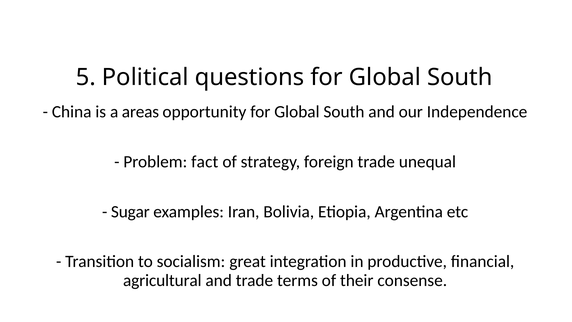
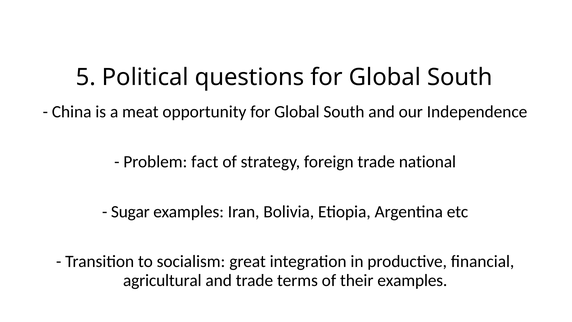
areas: areas -> meat (140, 112)
unequal: unequal -> national (427, 162)
their consense: consense -> examples (412, 280)
